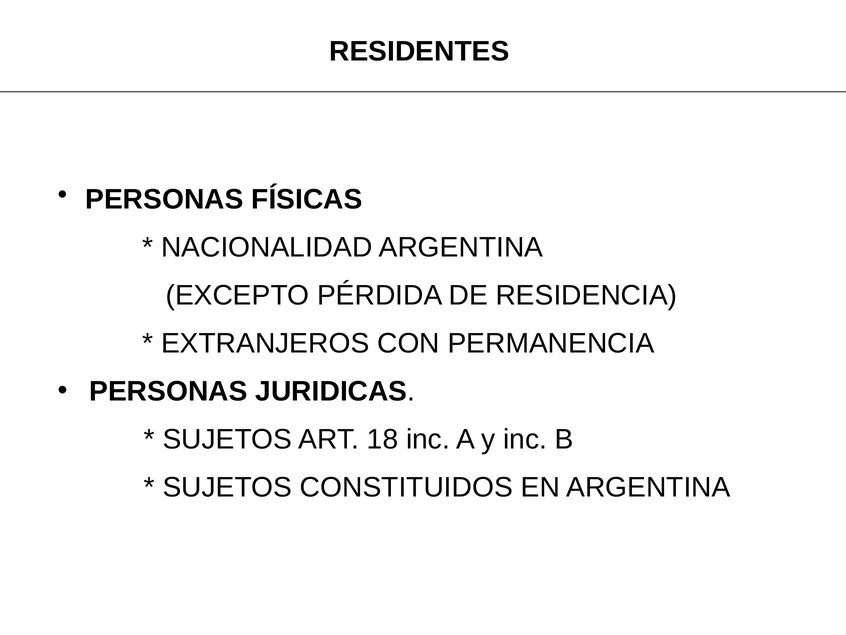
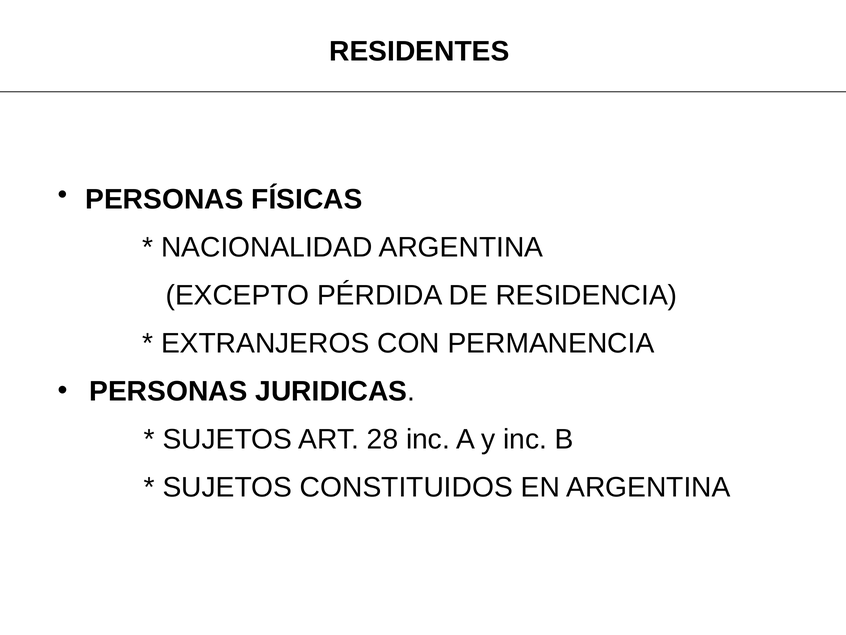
18: 18 -> 28 (383, 439)
